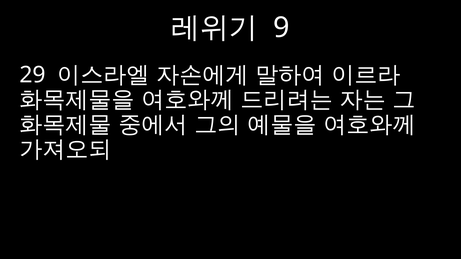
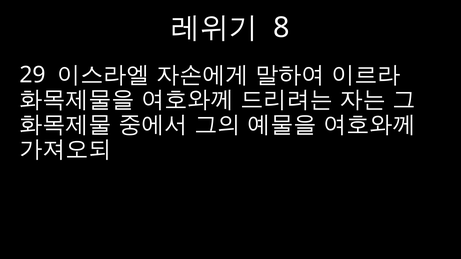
9: 9 -> 8 (281, 28)
